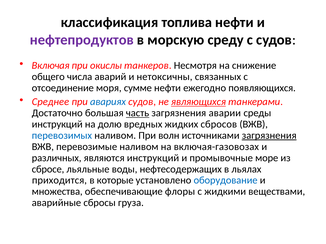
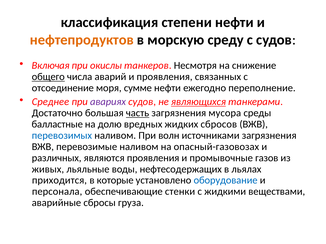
топлива: топлива -> степени (187, 22)
нефтепродуктов colour: purple -> orange (82, 40)
общего underline: none -> present (48, 77)
и нетоксичны: нетоксичны -> проявления (165, 77)
появляющихся: появляющихся -> переполнение (262, 88)
авариях colour: blue -> purple (108, 102)
аварии: аварии -> мусора (225, 113)
инструкций: инструкций -> балластные (57, 124)
загрязнения underline: present -> none (269, 136)
включая-газовозах: включая-газовозах -> опасный-газовозах (216, 147)
являются инструкций: инструкций -> проявления (153, 158)
море: море -> газов (267, 158)
сбросе: сбросе -> живых (48, 169)
множества: множества -> персонала (57, 192)
флоры: флоры -> стенки (180, 192)
